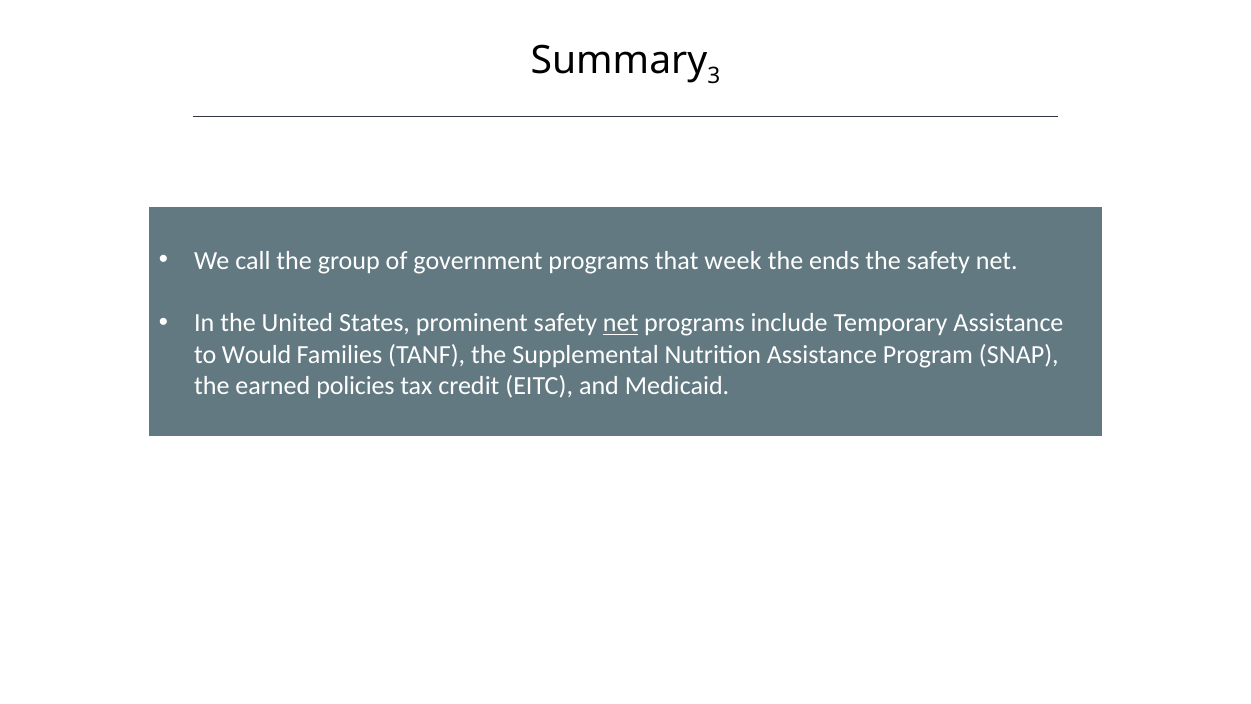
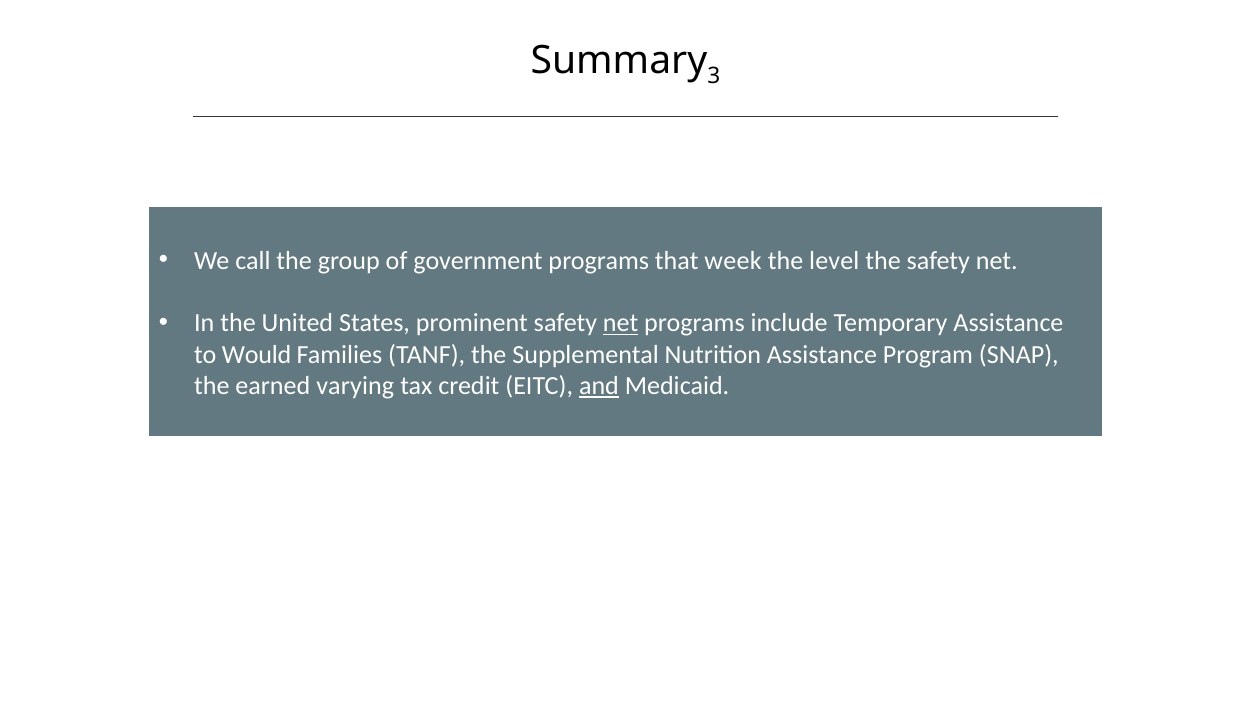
ends: ends -> level (834, 261)
policies: policies -> varying (355, 386)
and underline: none -> present (599, 386)
